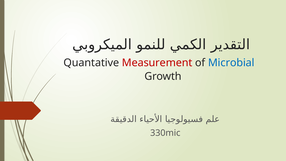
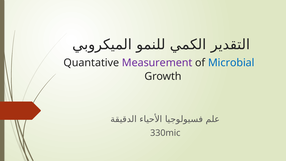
Measurement colour: red -> purple (157, 63)
